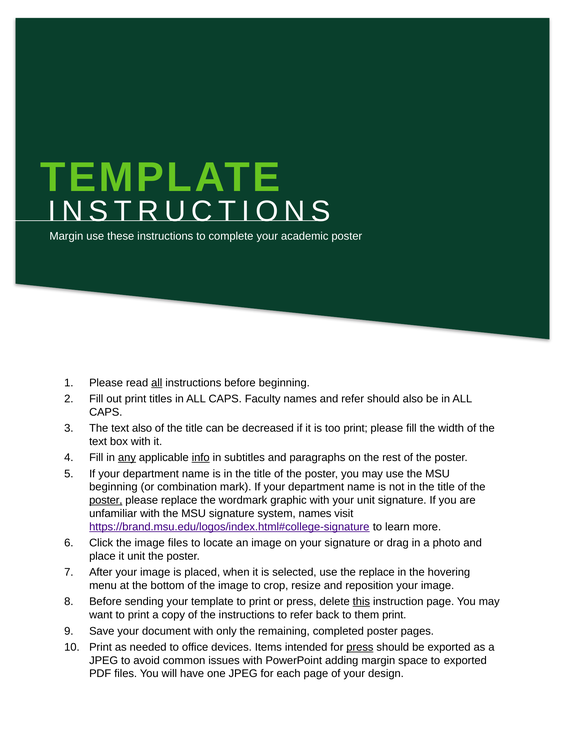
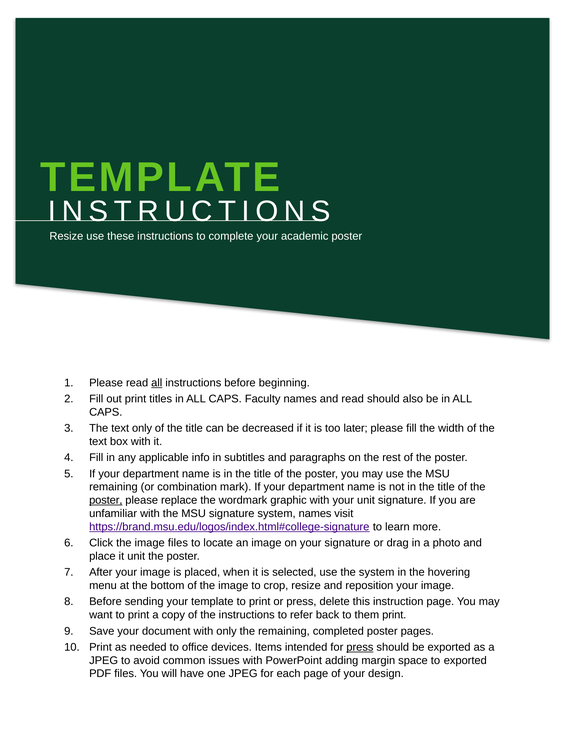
Margin: Margin -> Resize (66, 236)
and refer: refer -> read (353, 399)
text also: also -> only (142, 428)
too print: print -> later (356, 428)
any underline: present -> none (127, 458)
info underline: present -> none (201, 458)
beginning: beginning -> remaining (113, 487)
the replace: replace -> system (377, 572)
this underline: present -> none (361, 602)
